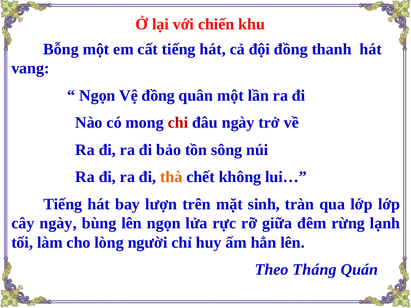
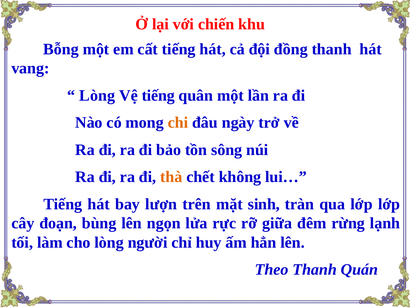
Ngọn: Ngọn -> Lòng (97, 96)
Vệ đồng: đồng -> tiếng (158, 96)
chi colour: red -> orange (178, 123)
cây ngày: ngày -> đoạn (58, 223)
Theo Tháng: Tháng -> Thanh (315, 270)
